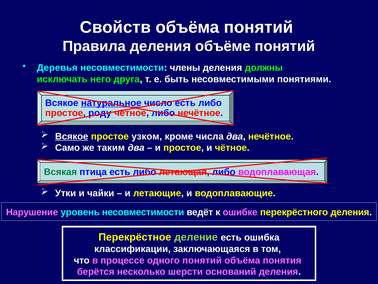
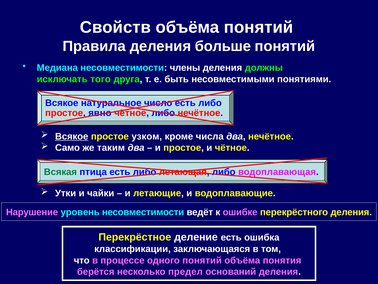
объёме: объёме -> больше (223, 46)
Деревья: Деревья -> Медиана (57, 68)
него: него -> того (101, 79)
натуральное underline: present -> none (111, 103)
роду: роду -> явно (100, 113)
деление colour: light green -> white (196, 237)
шерсти: шерсти -> предел (185, 271)
